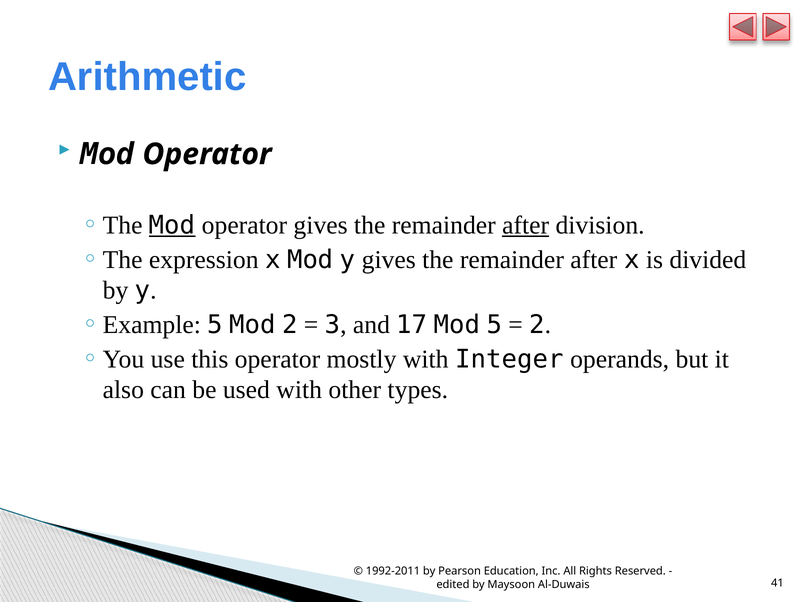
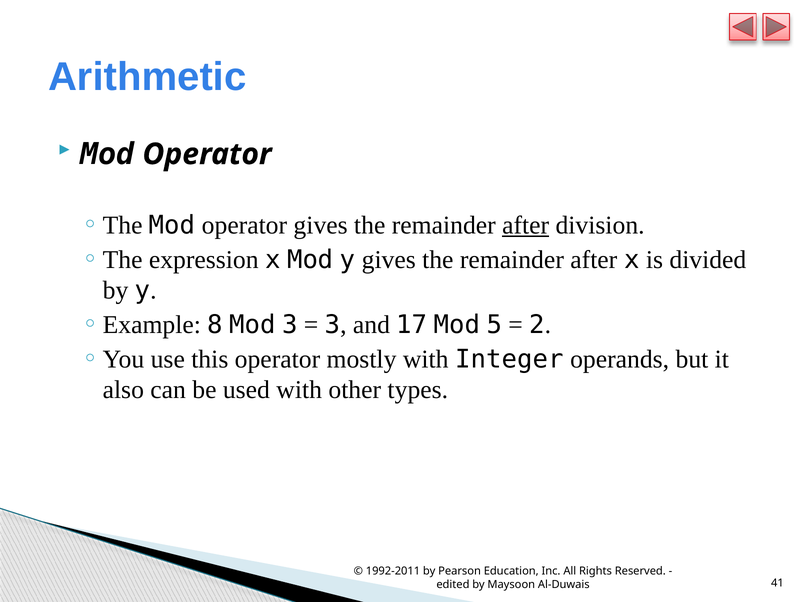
Mod underline: present -> none (172, 225)
5: 5 -> 8 (215, 325)
Mod 2: 2 -> 3 (290, 325)
